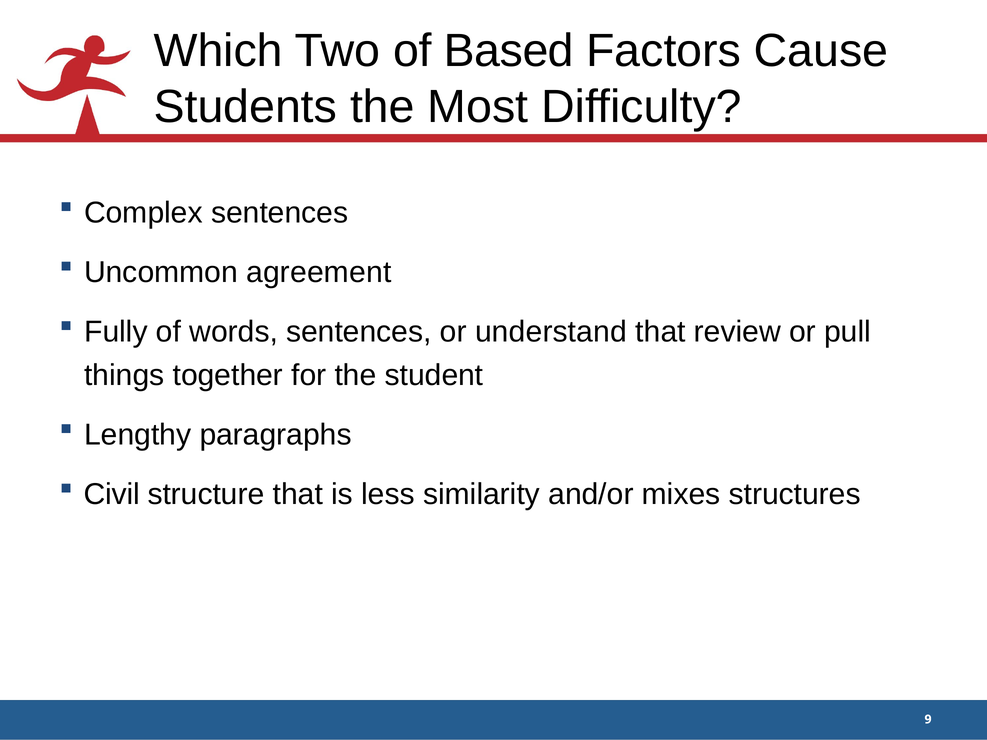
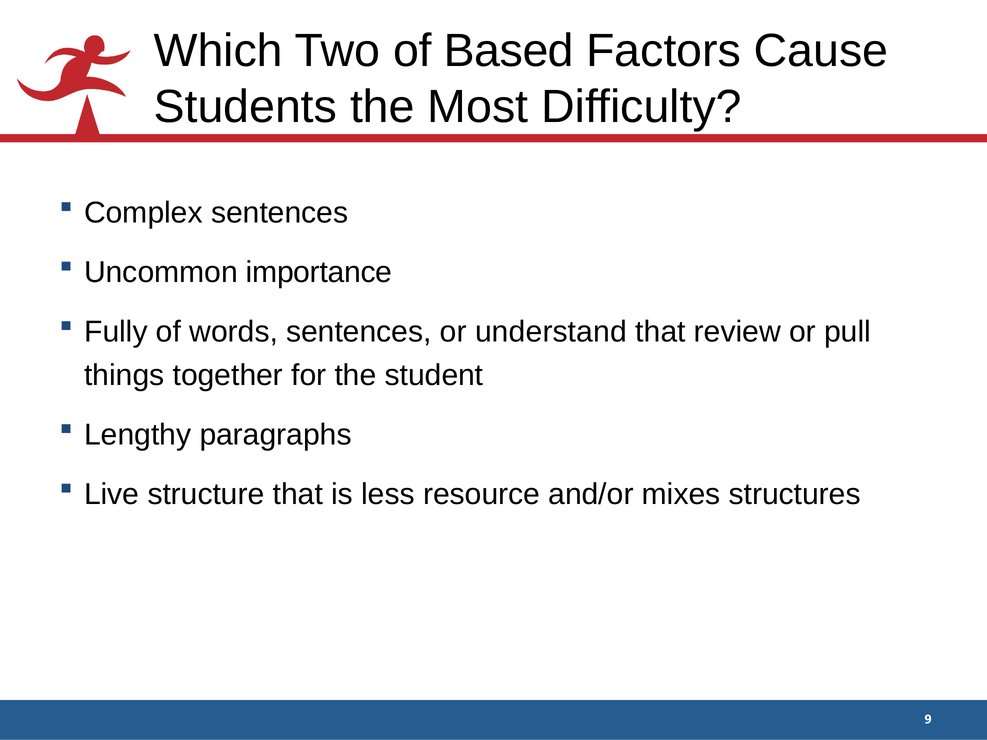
agreement: agreement -> importance (319, 272)
Civil: Civil -> Live (112, 494)
similarity: similarity -> resource (482, 494)
